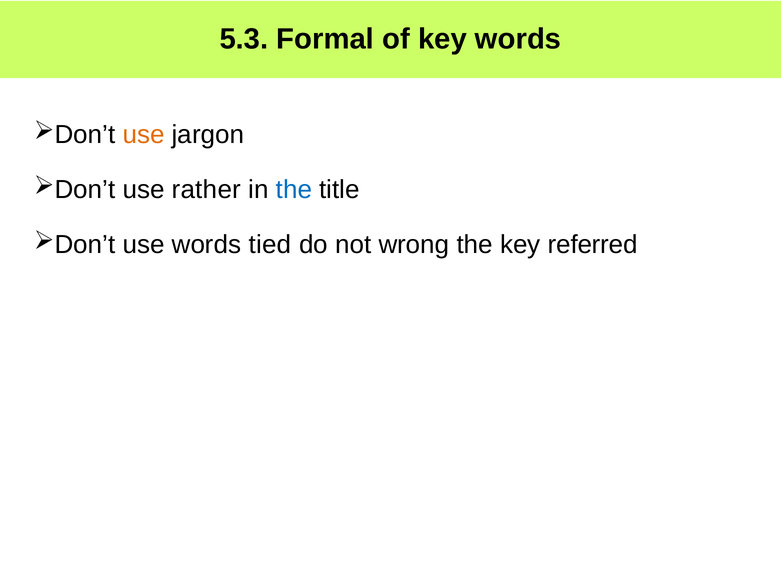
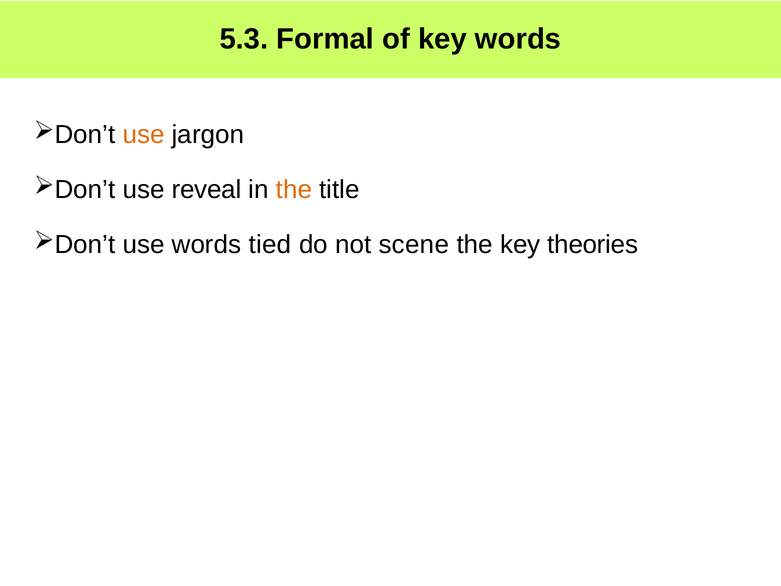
rather: rather -> reveal (207, 190)
the colour: blue -> orange (294, 190)
wrong: wrong -> scene (414, 245)
referred: referred -> theories (593, 245)
